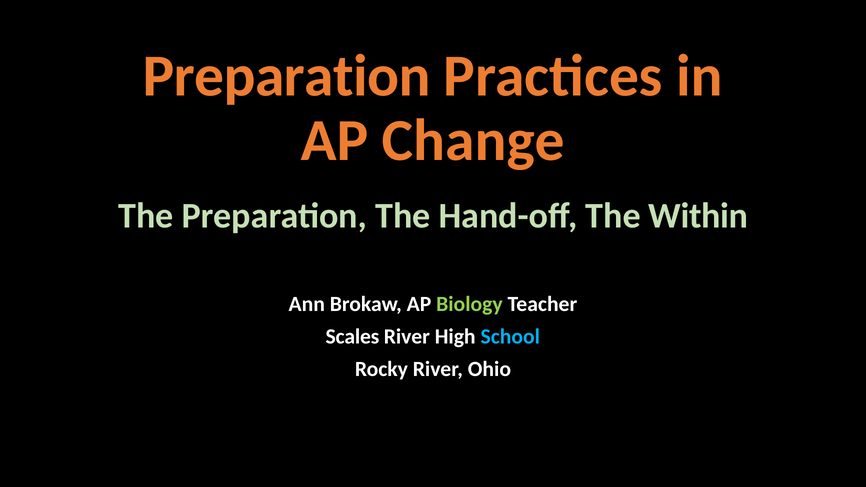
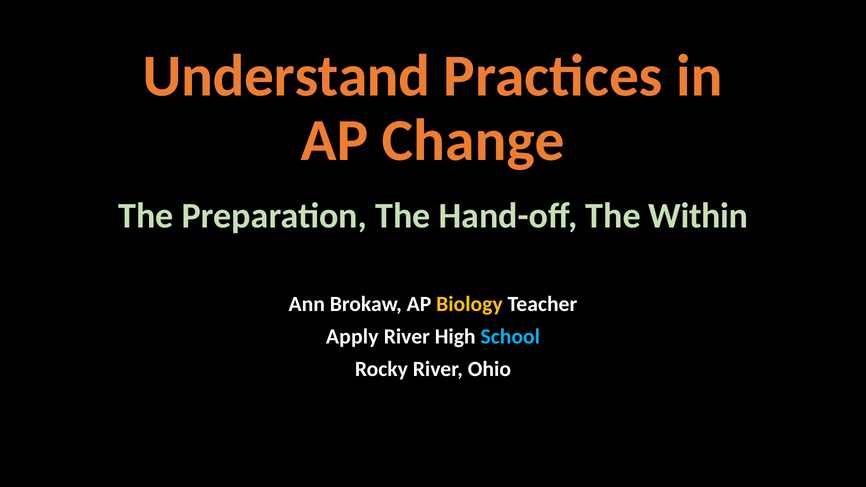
Preparation: Preparation -> Understand (287, 76)
Biology colour: light green -> yellow (469, 304)
Scales: Scales -> Apply (352, 337)
